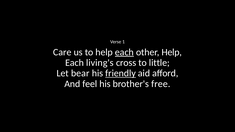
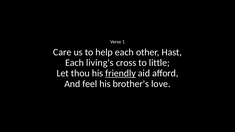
each underline: present -> none (124, 52)
other Help: Help -> Hast (172, 52)
bear: bear -> thou (80, 73)
free: free -> love (161, 84)
